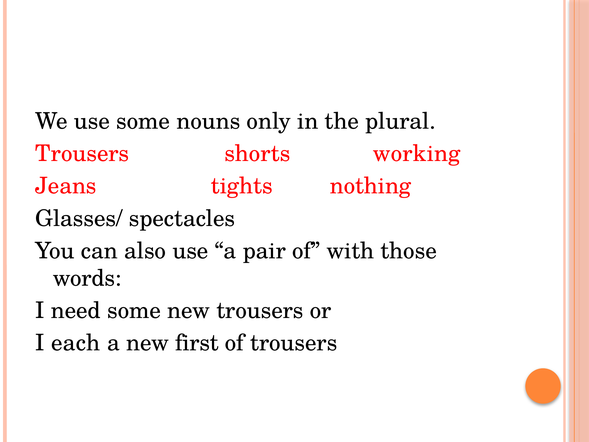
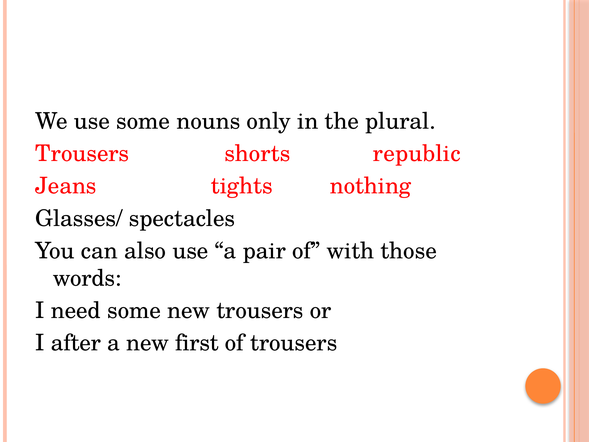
working: working -> republic (417, 154)
each: each -> after (76, 343)
